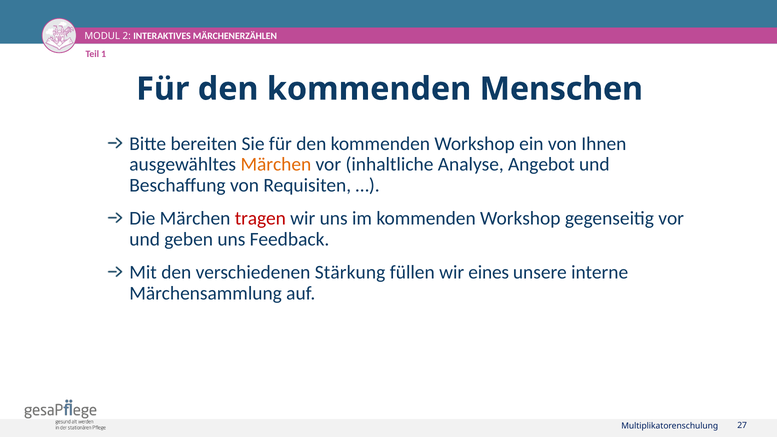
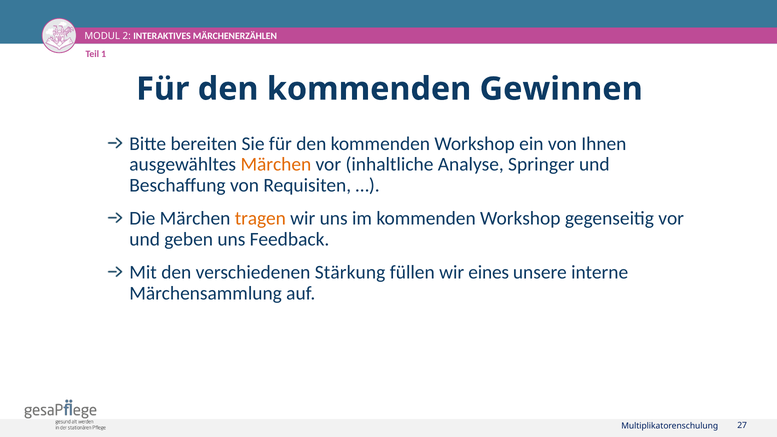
Menschen: Menschen -> Gewinnen (561, 89)
Angebot: Angebot -> Springer (541, 165)
tragen colour: red -> orange (260, 218)
